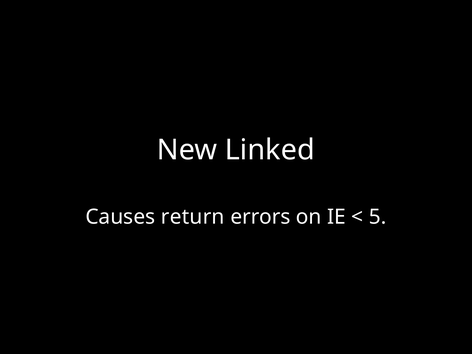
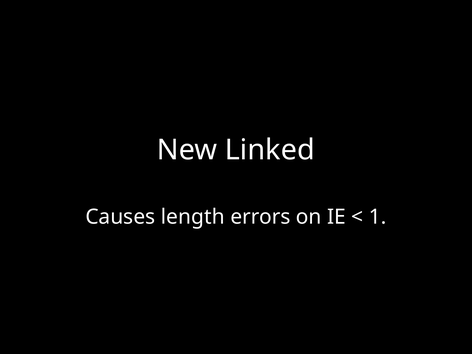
return: return -> length (193, 217)
5: 5 -> 1 (378, 217)
